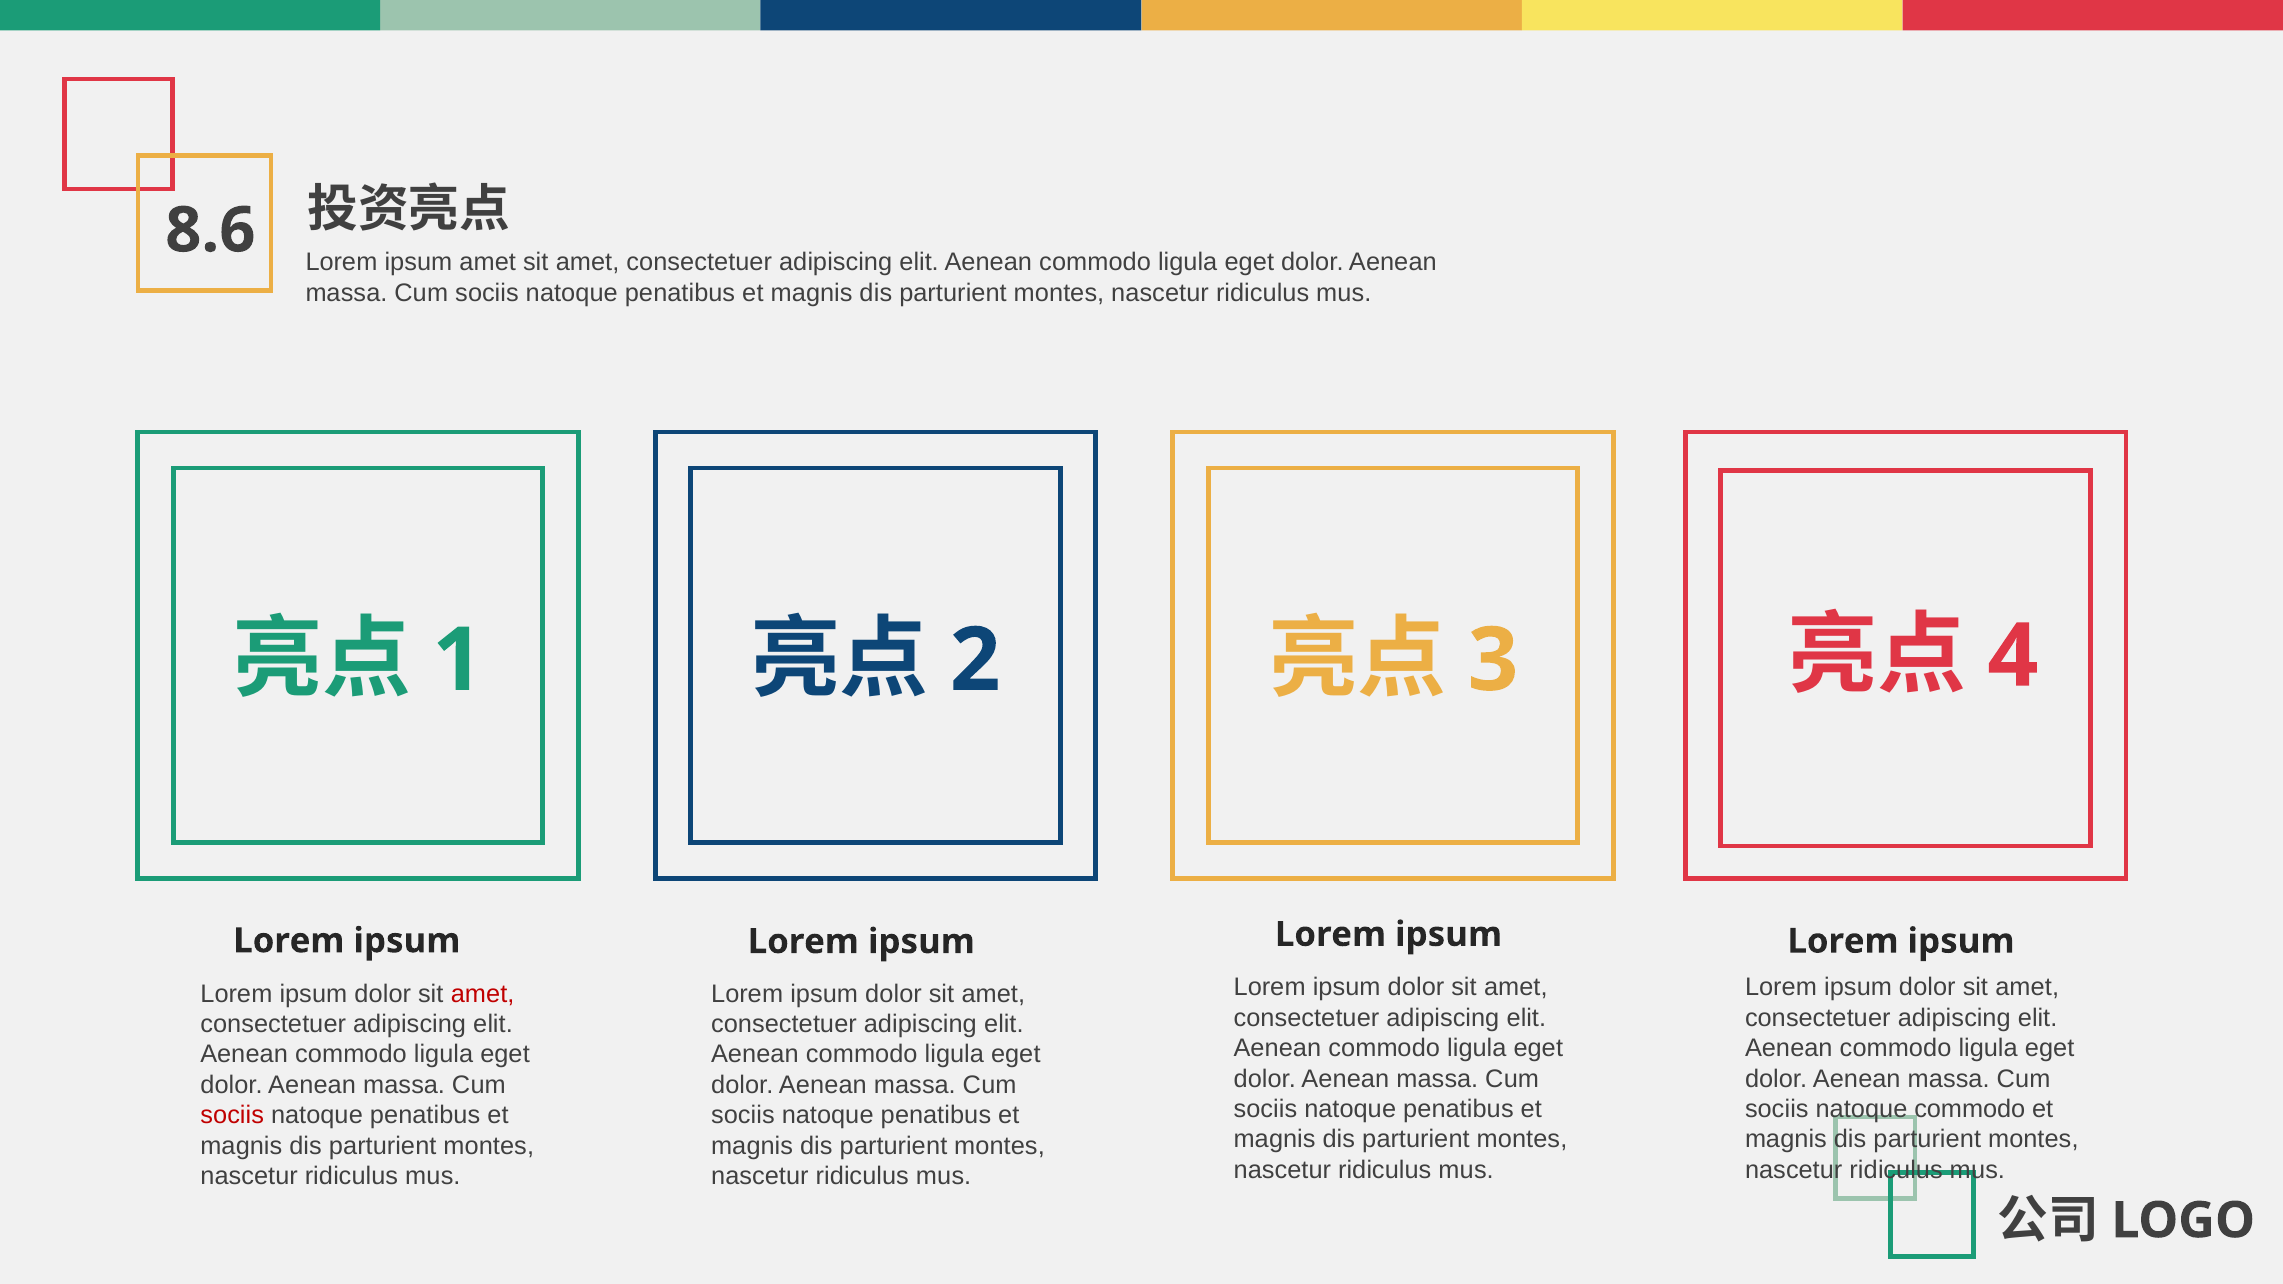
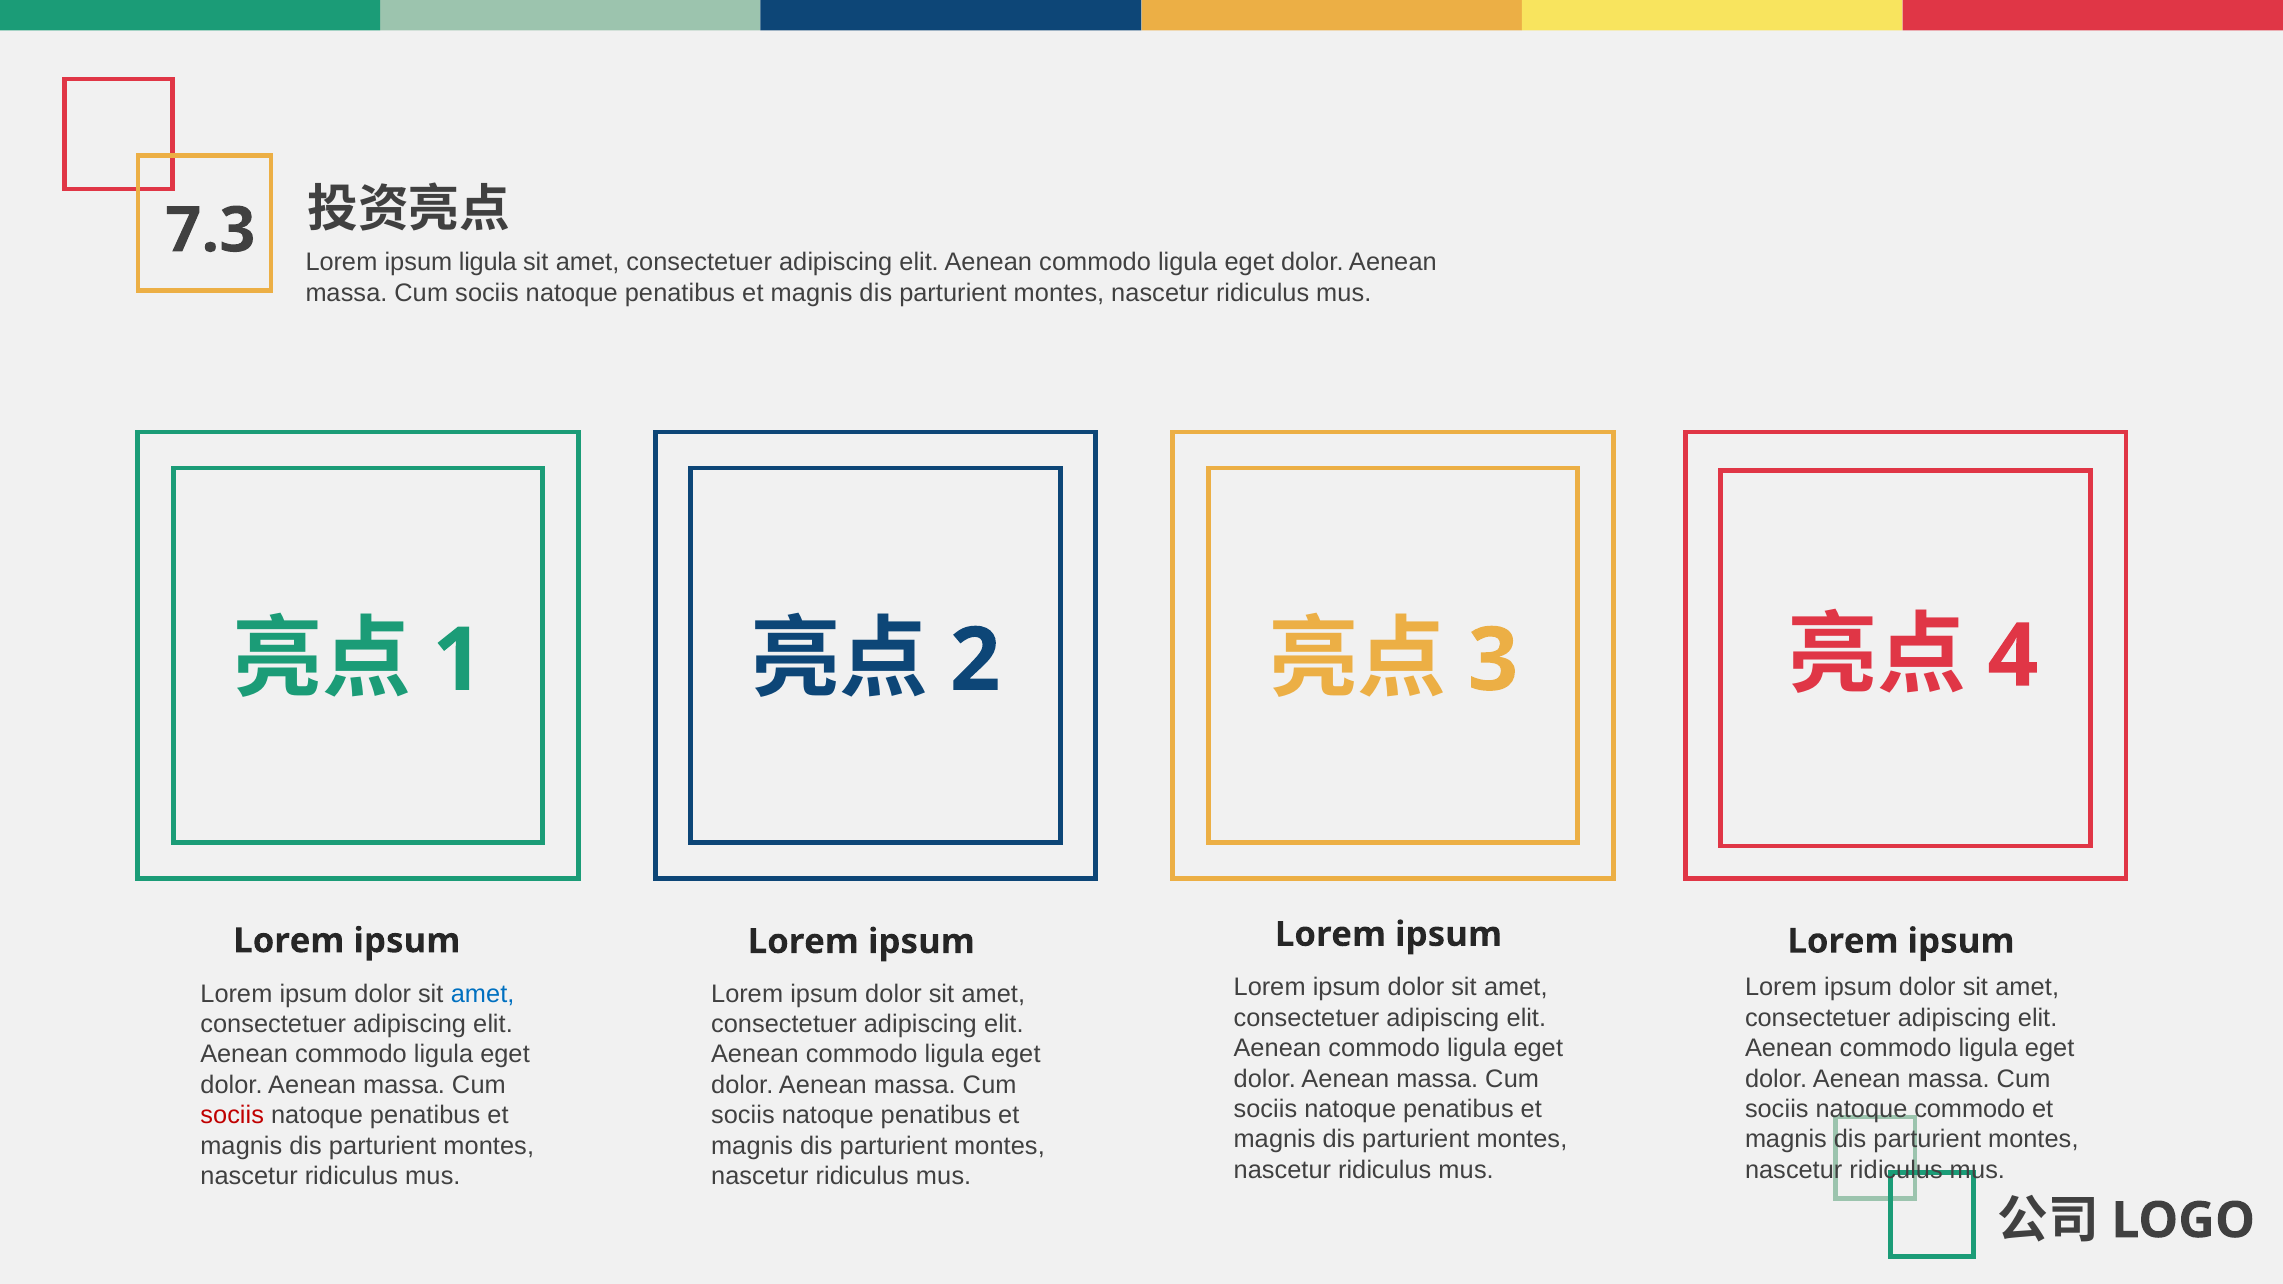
8.6: 8.6 -> 7.3 (210, 231)
ipsum amet: amet -> ligula (488, 262)
amet colour: red -> blue (483, 994)
